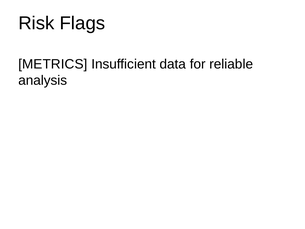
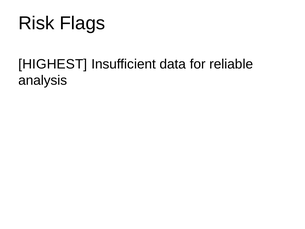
METRICS: METRICS -> HIGHEST (53, 64)
